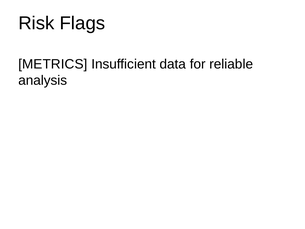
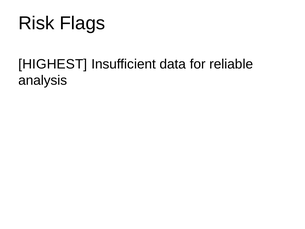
METRICS: METRICS -> HIGHEST (53, 64)
